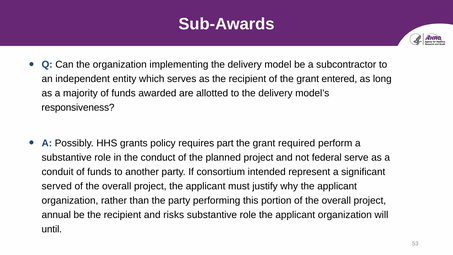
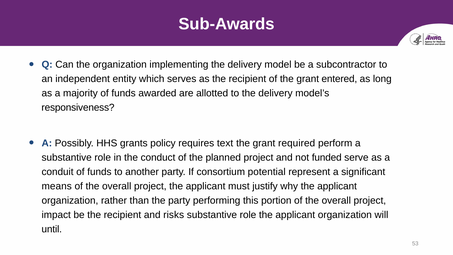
part: part -> text (225, 143)
federal: federal -> funded (327, 157)
intended: intended -> potential (267, 172)
served: served -> means (57, 186)
annual: annual -> impact (56, 215)
